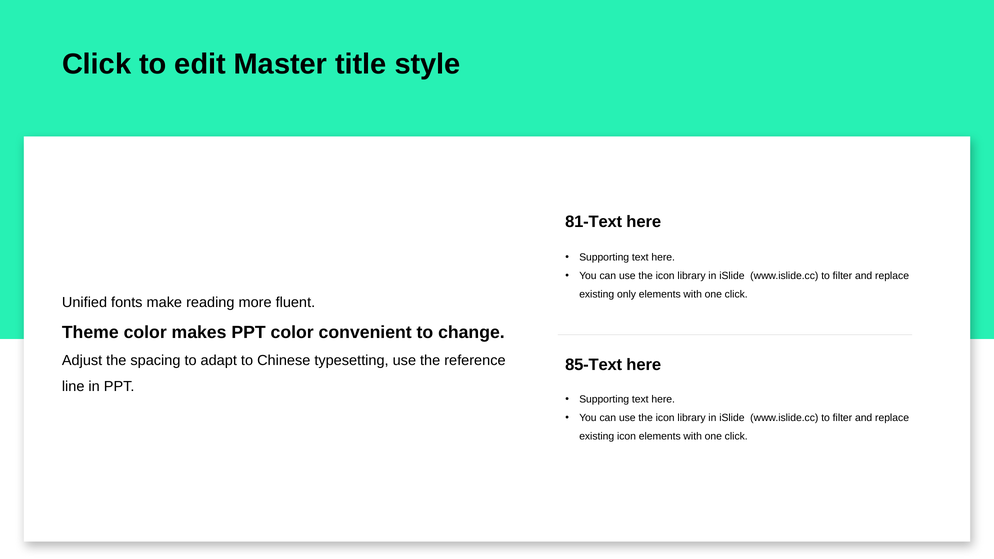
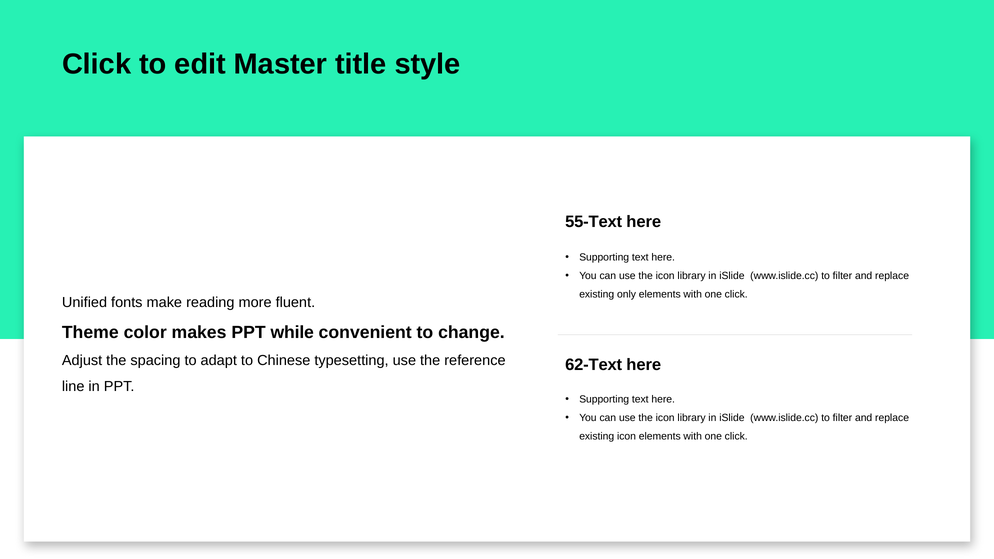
81-Text: 81-Text -> 55-Text (594, 222)
PPT color: color -> while (292, 333)
85-Text: 85-Text -> 62-Text (594, 365)
